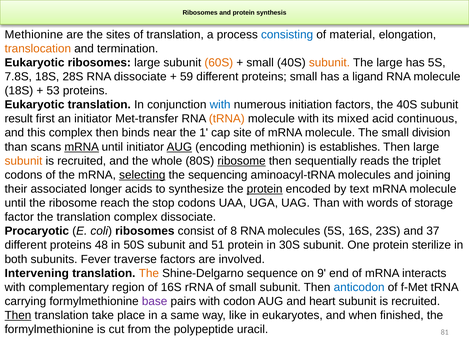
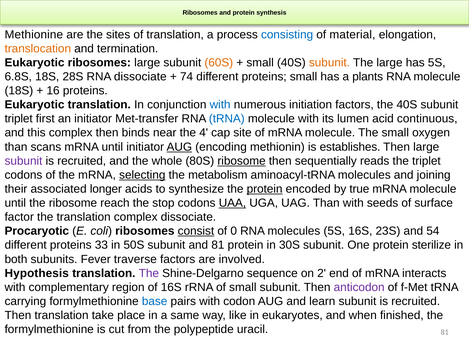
7.8S: 7.8S -> 6.8S (18, 77)
59: 59 -> 74 (187, 77)
ligand: ligand -> plants (368, 77)
53: 53 -> 16 (53, 91)
result: result -> triplet (19, 119)
tRNA colour: orange -> blue (227, 119)
mixed: mixed -> lumen (353, 119)
1: 1 -> 4 (204, 133)
division: division -> oxygen (431, 133)
mRNA underline: present -> none (82, 147)
subunit colour: orange -> purple (23, 161)
sequencing: sequencing -> metabolism (218, 175)
text: text -> true (359, 189)
UAA underline: none -> present (232, 203)
words: words -> seeds (383, 203)
storage: storage -> surface (434, 203)
consist underline: none -> present (196, 232)
8: 8 -> 0 (234, 232)
37: 37 -> 54 (433, 232)
48: 48 -> 33 (101, 246)
and 51: 51 -> 81 (218, 246)
Intervening: Intervening -> Hypothesis (37, 274)
The colour: orange -> purple (149, 274)
9: 9 -> 2 (322, 274)
anticodon colour: blue -> purple (359, 288)
base colour: purple -> blue (155, 302)
heart: heart -> learn (322, 302)
Then underline: present -> none (18, 316)
